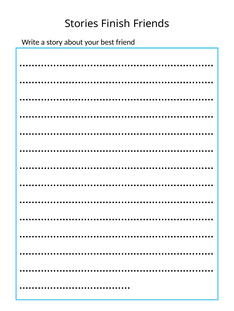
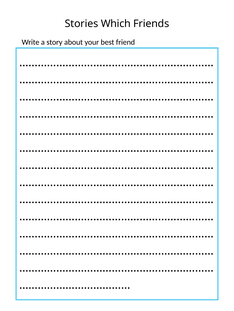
Finish: Finish -> Which (116, 24)
